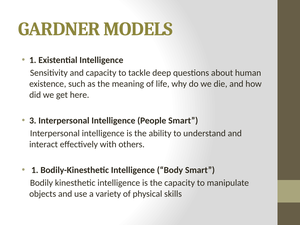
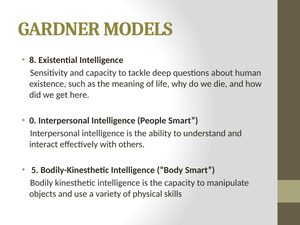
1: 1 -> 8 (33, 60)
3: 3 -> 0 (33, 121)
1: 1 -> 5 (35, 170)
